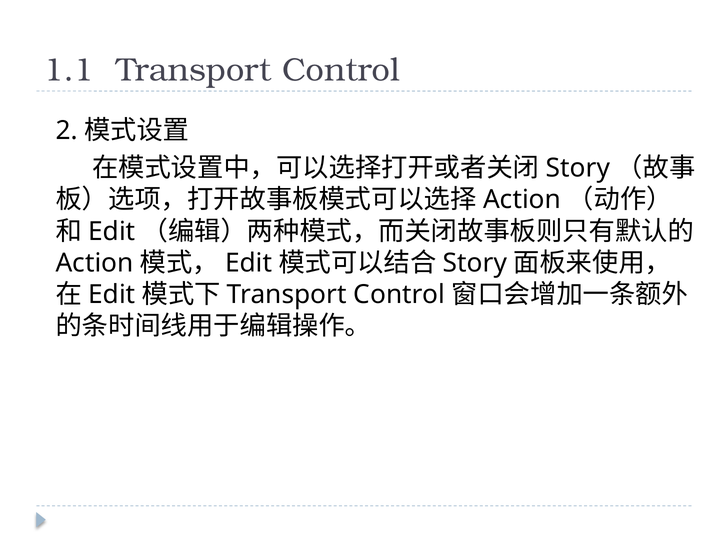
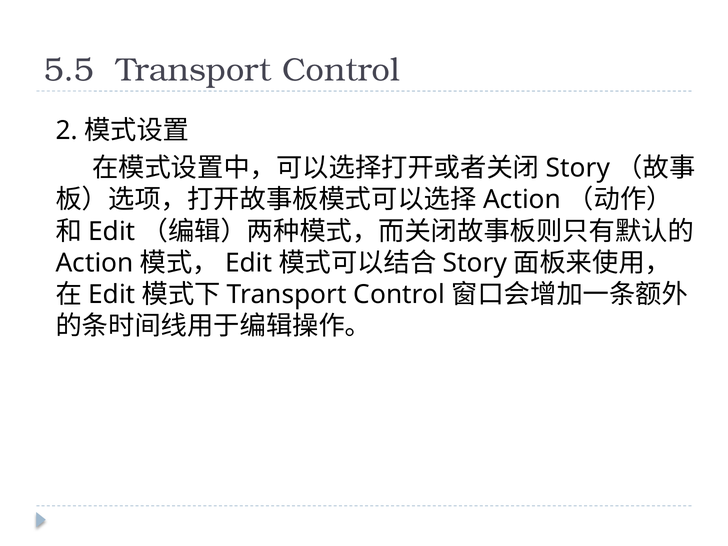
1.1: 1.1 -> 5.5 (69, 70)
